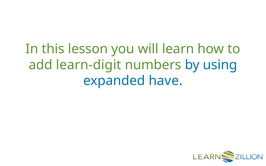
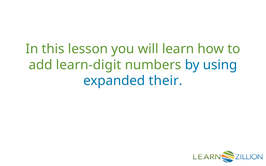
have: have -> their (166, 81)
